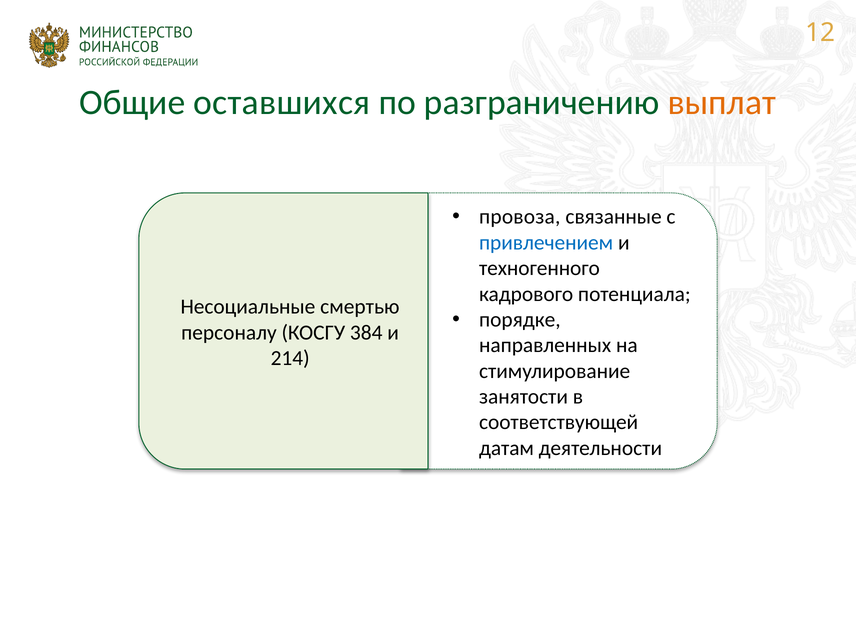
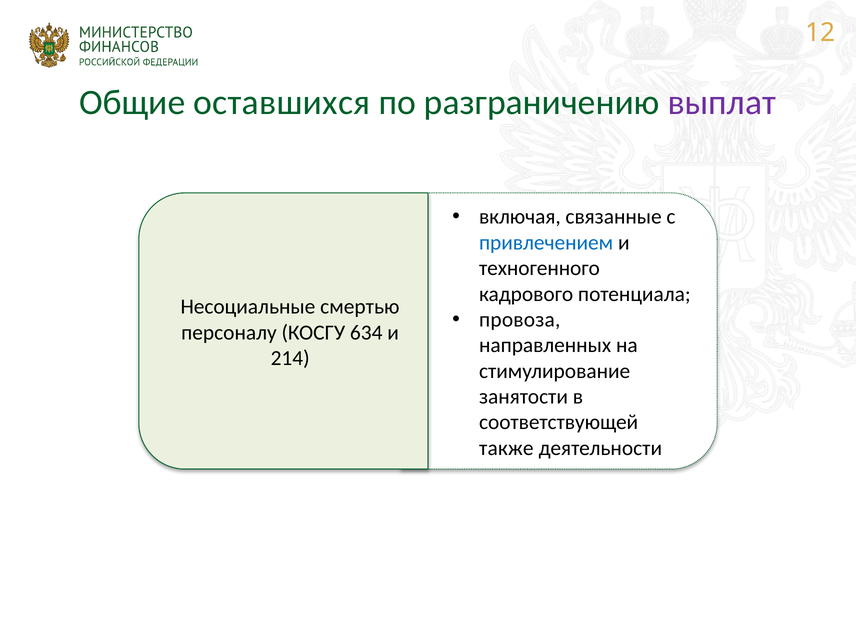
выплат colour: orange -> purple (722, 102)
провоза: провоза -> включая (520, 217)
порядке: порядке -> провоза (520, 320)
384: 384 -> 634 (366, 333)
датам: датам -> также (506, 448)
